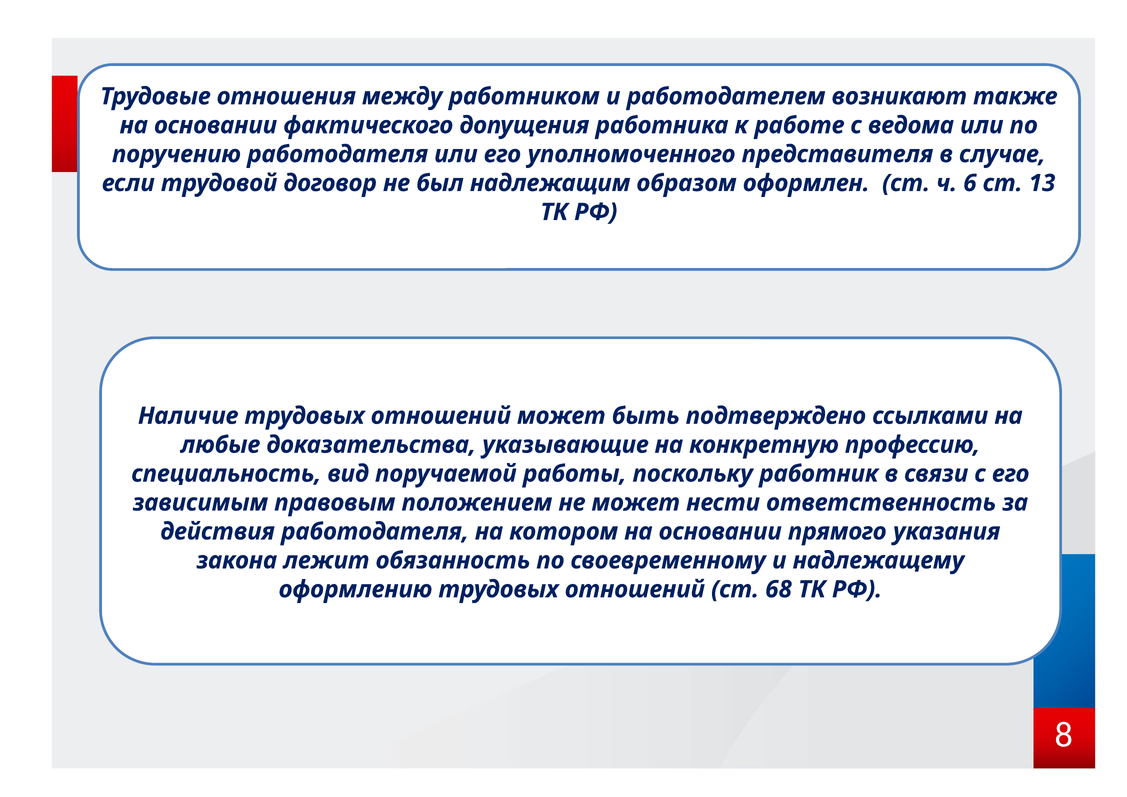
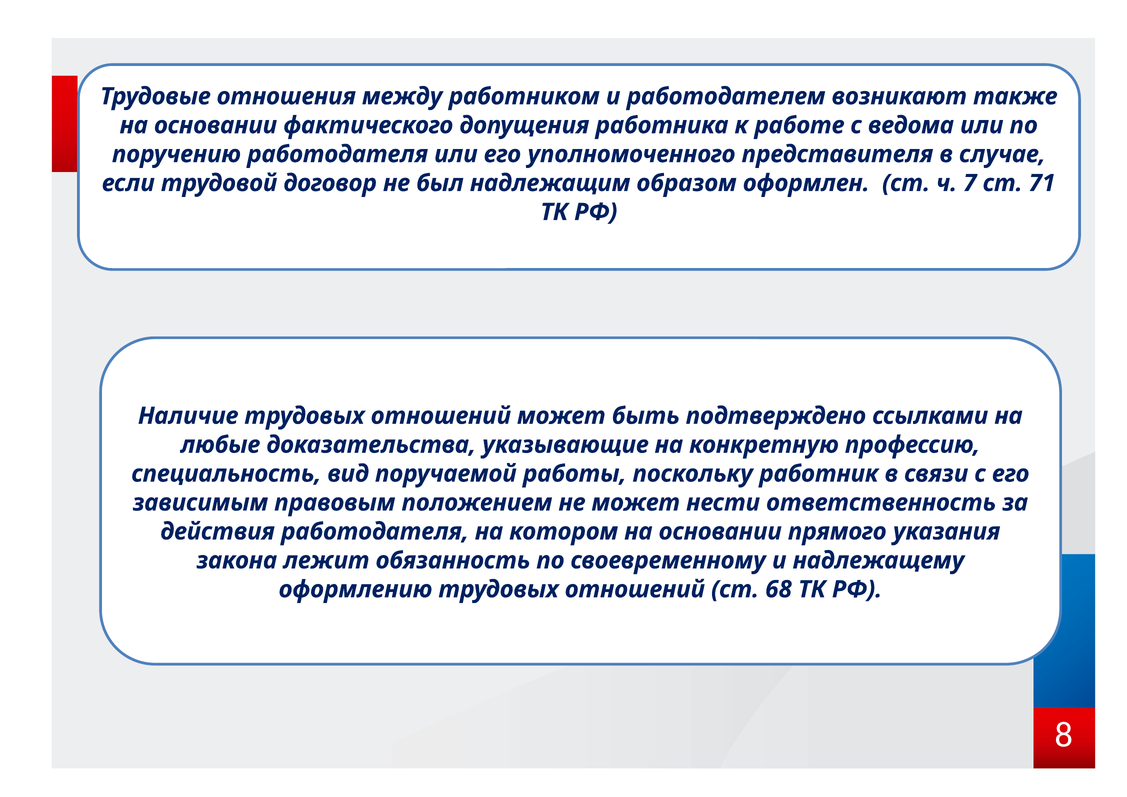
6: 6 -> 7 (970, 183)
13: 13 -> 71 (1042, 183)
